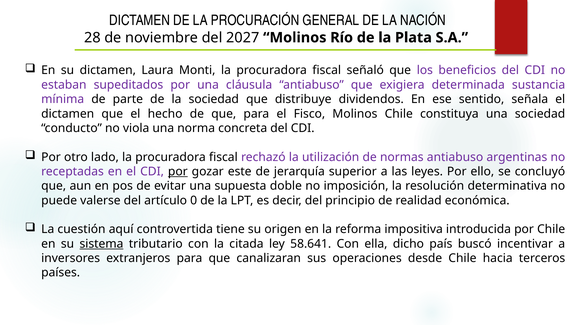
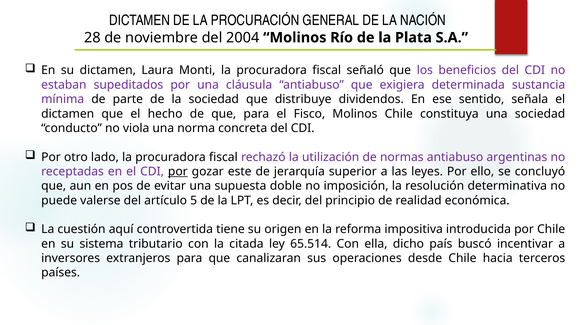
2027: 2027 -> 2004 (243, 38)
0: 0 -> 5 (194, 200)
sistema underline: present -> none (101, 244)
58.641: 58.641 -> 65.514 (311, 244)
